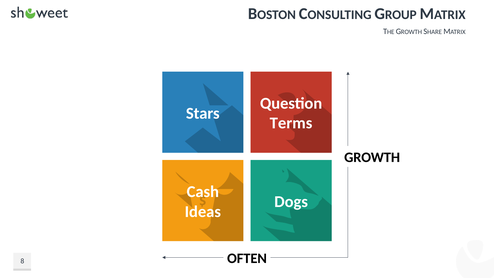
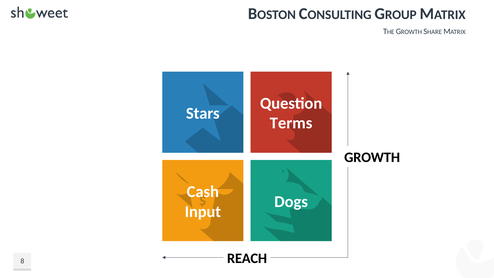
Ideas: Ideas -> Input (203, 211)
OFTEN: OFTEN -> REACH (247, 258)
